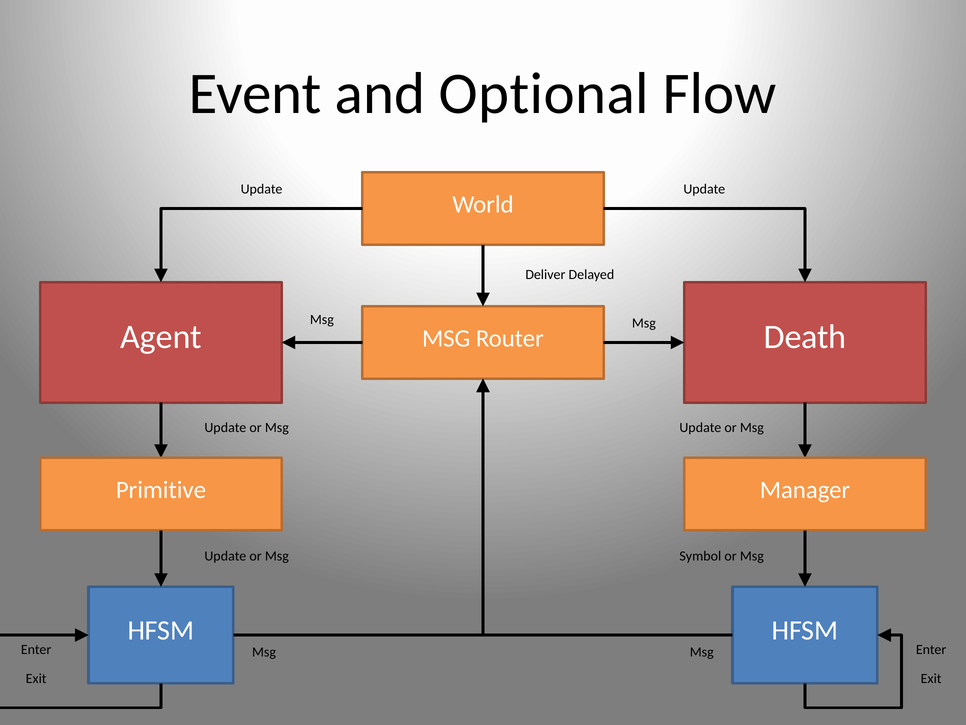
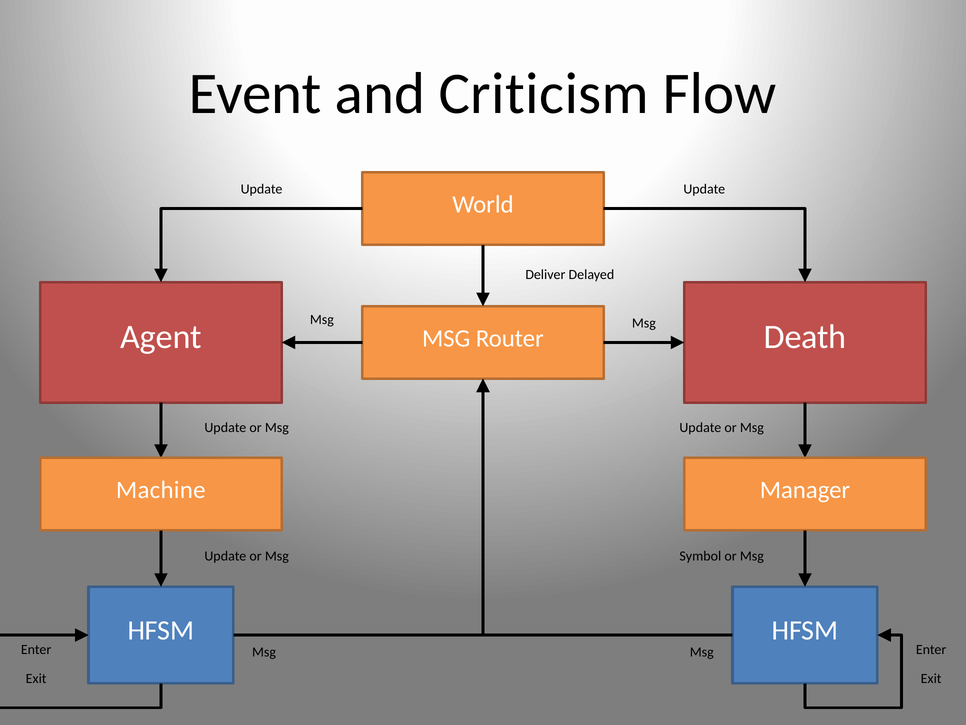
Optional: Optional -> Criticism (544, 94)
Primitive: Primitive -> Machine (161, 490)
